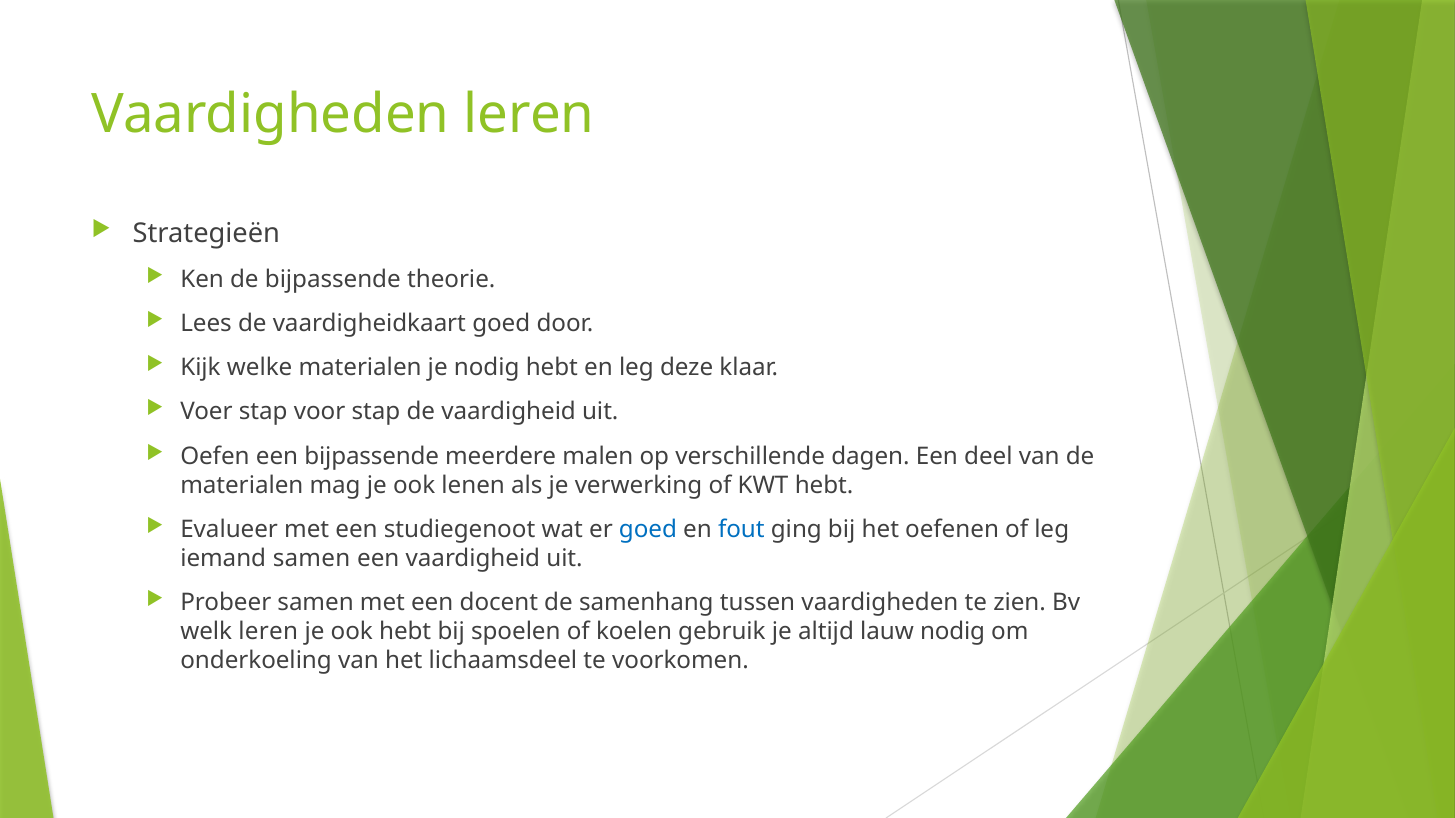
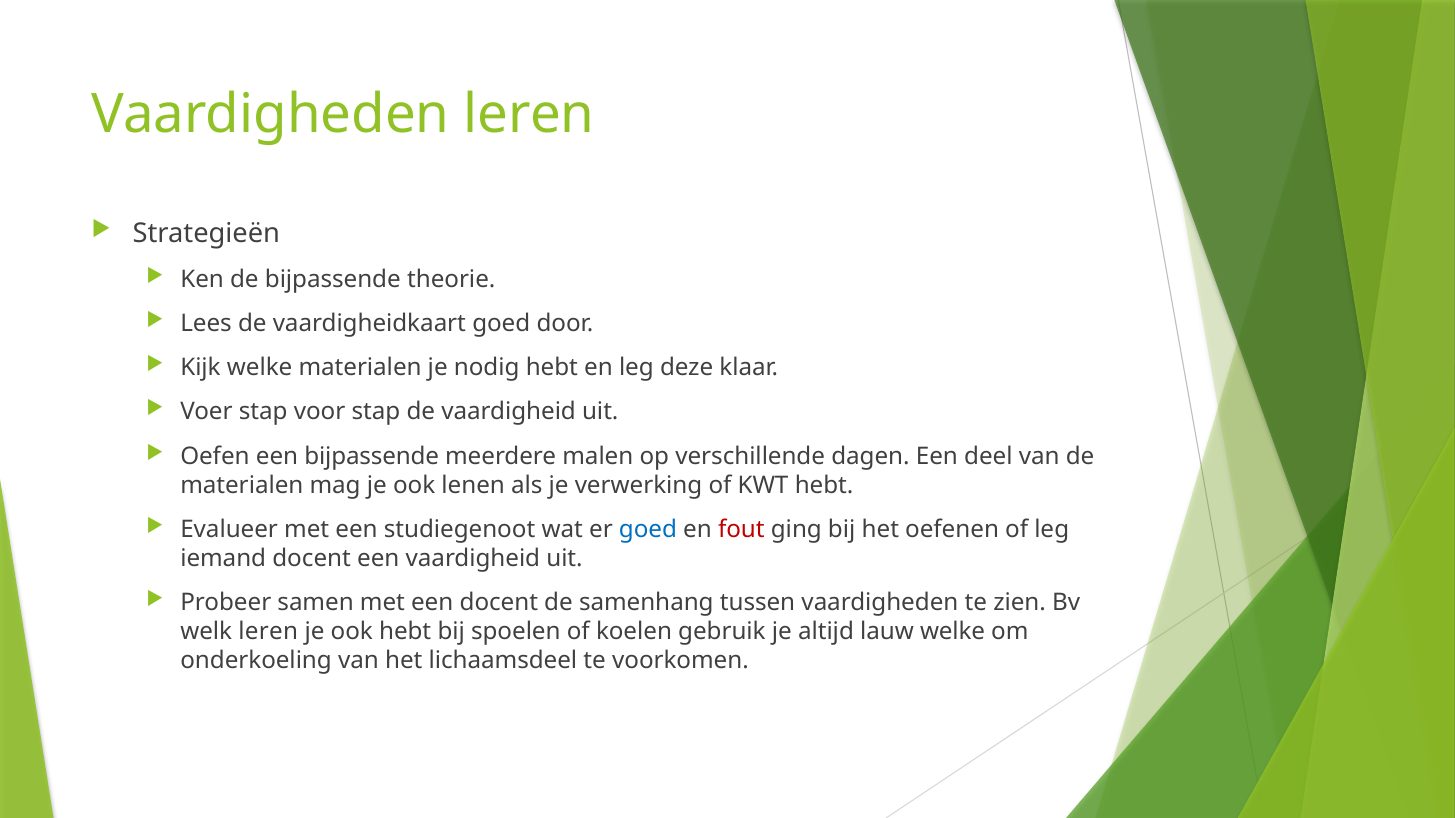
fout colour: blue -> red (741, 530)
iemand samen: samen -> docent (312, 559)
lauw nodig: nodig -> welke (953, 632)
